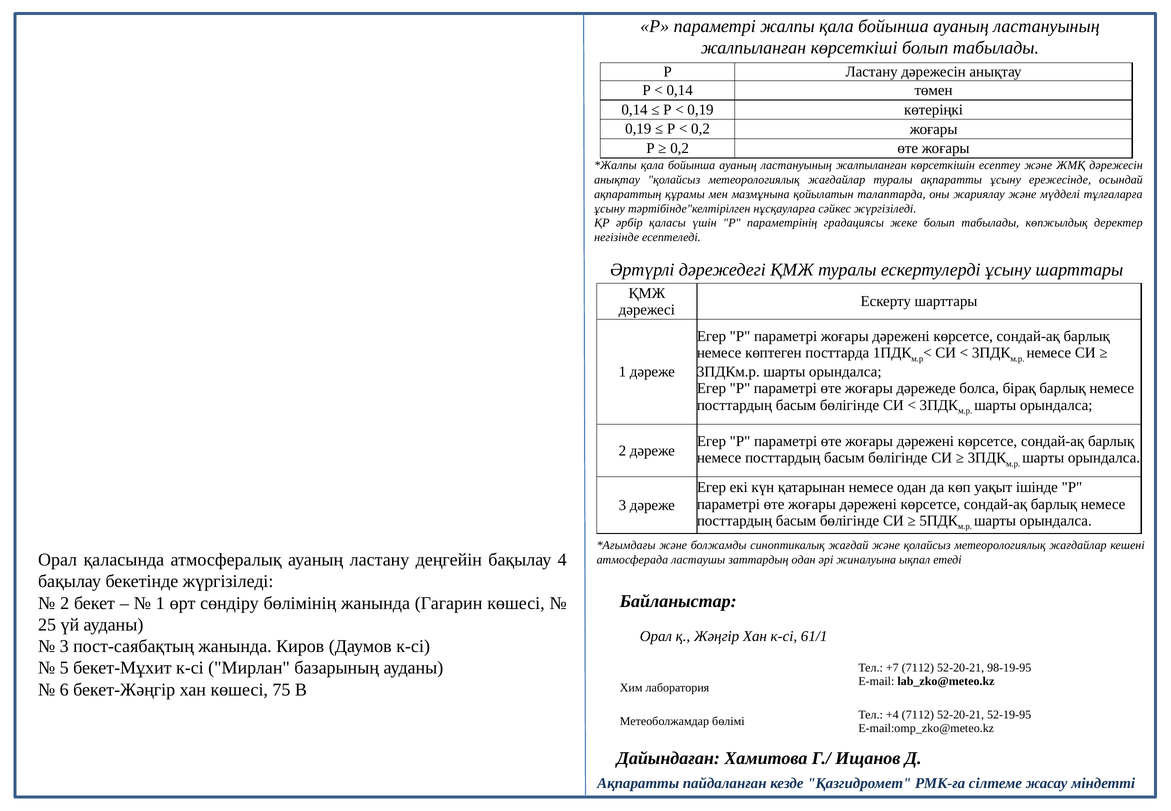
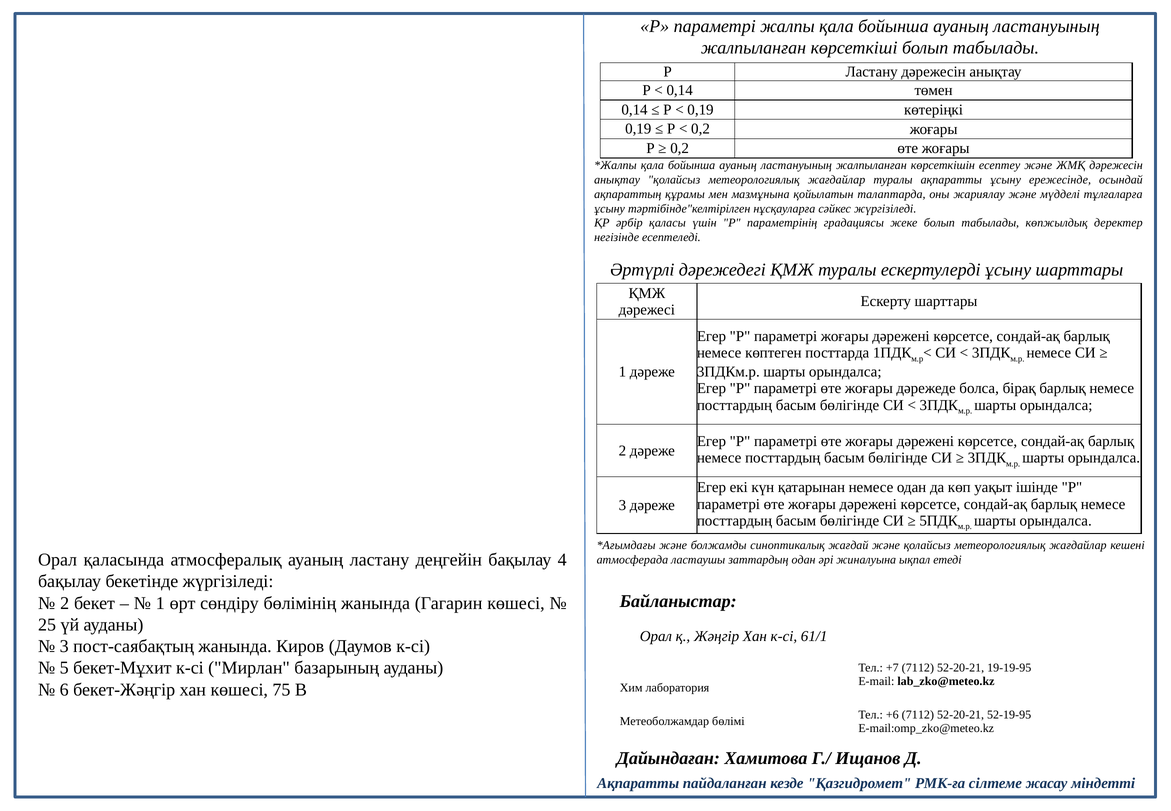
98-19-95: 98-19-95 -> 19-19-95 (1009, 668)
+4: +4 -> +6 (892, 715)
